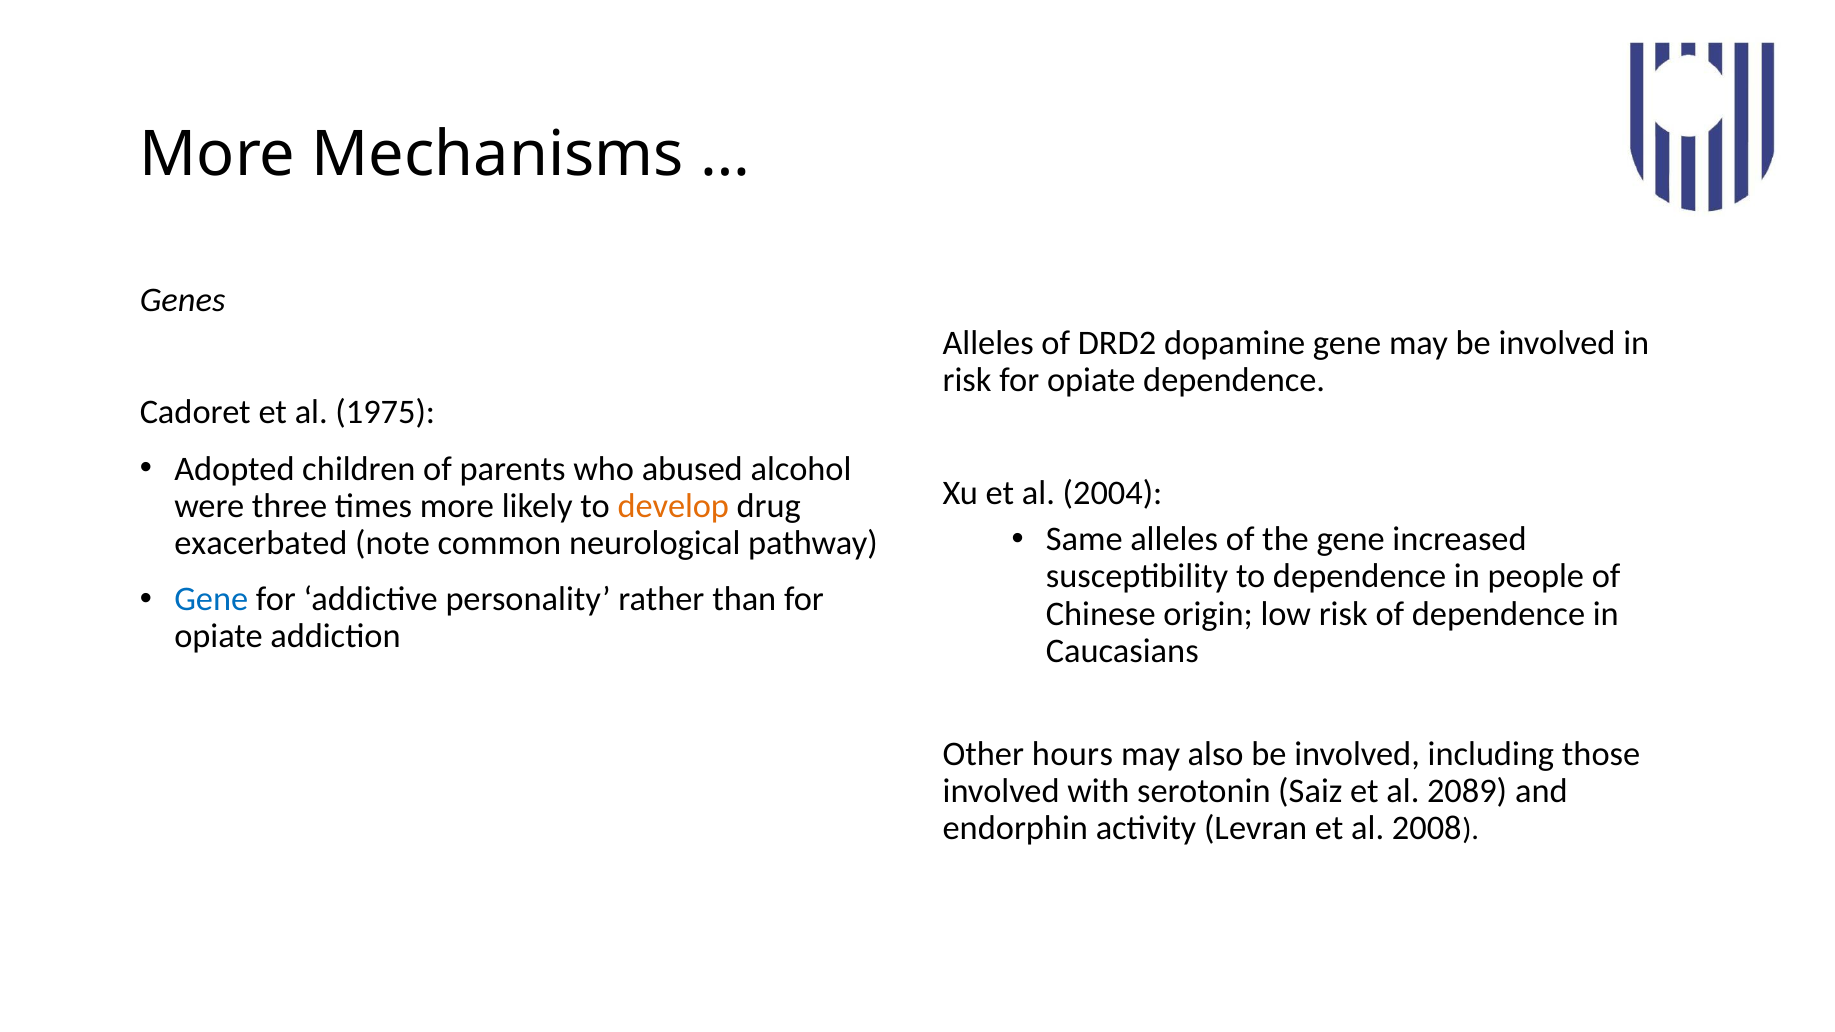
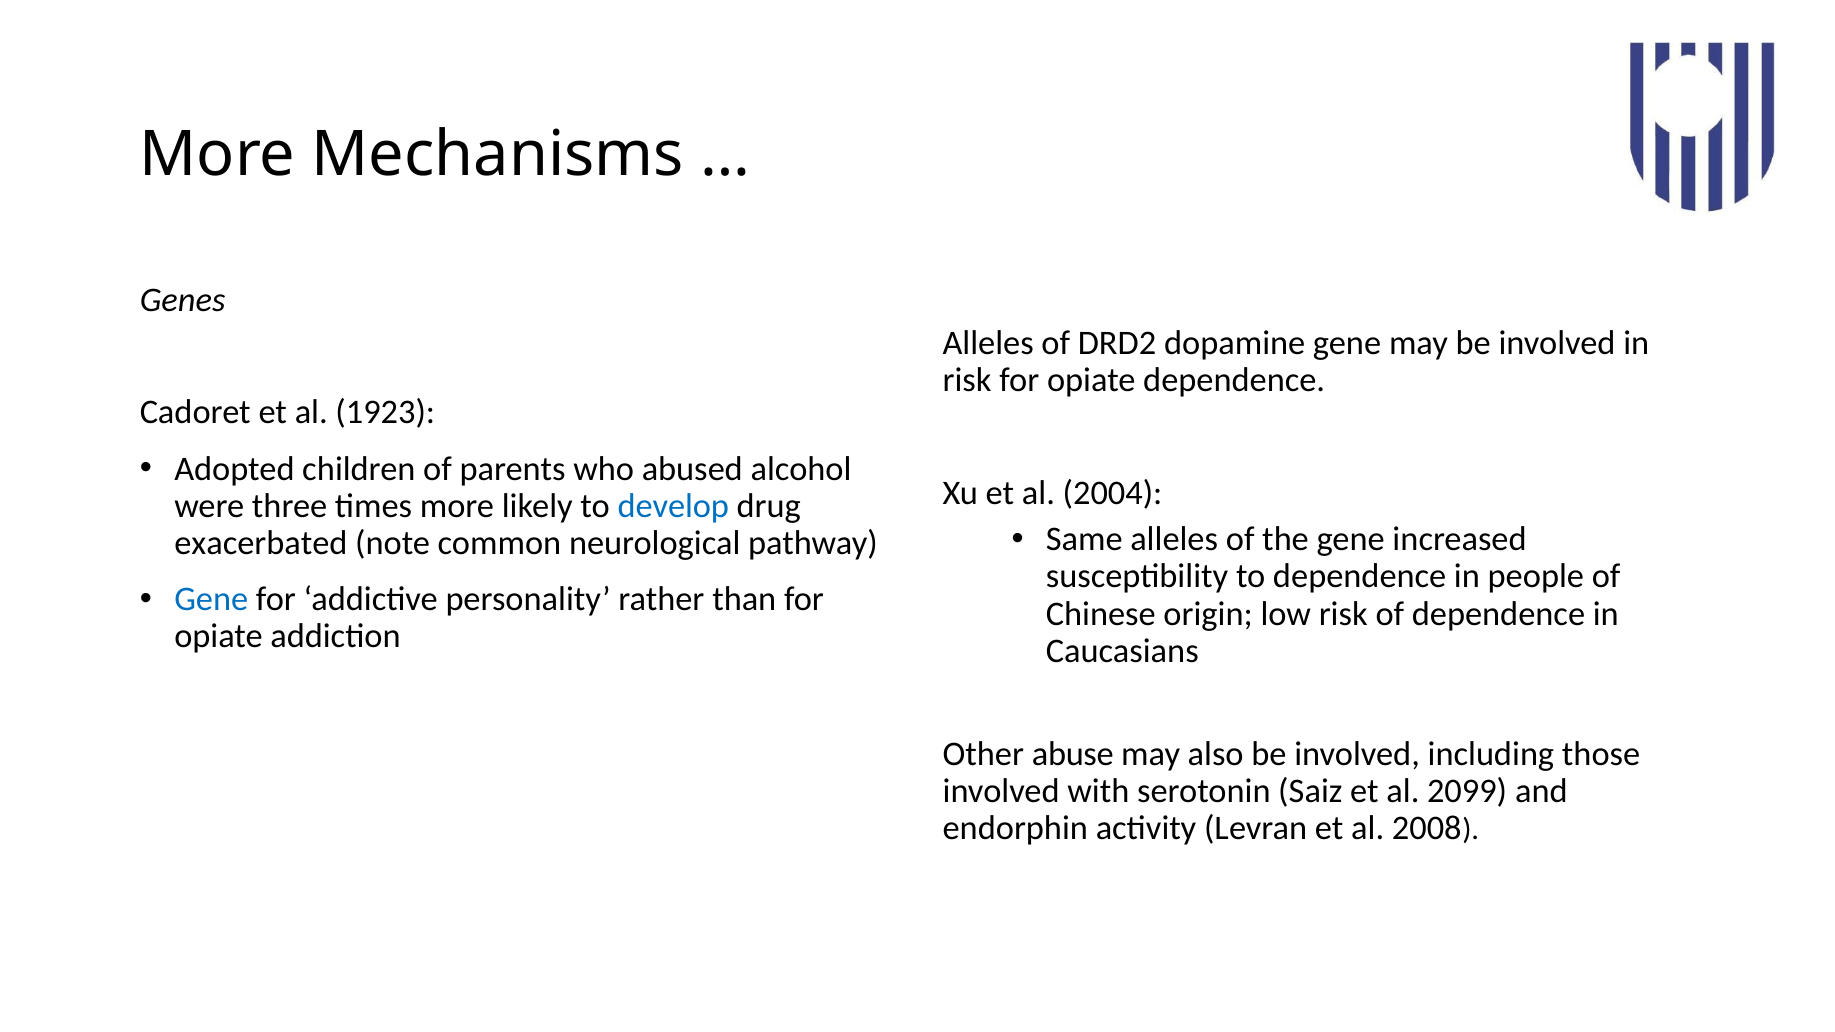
1975: 1975 -> 1923 (385, 413)
develop colour: orange -> blue (673, 506)
hours: hours -> abuse (1073, 754)
2089: 2089 -> 2099 (1467, 791)
